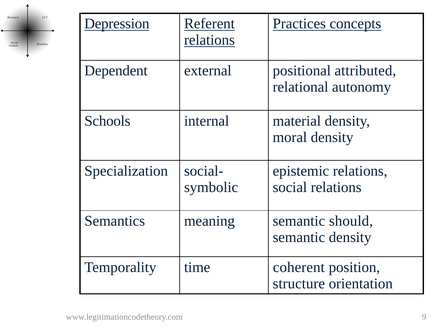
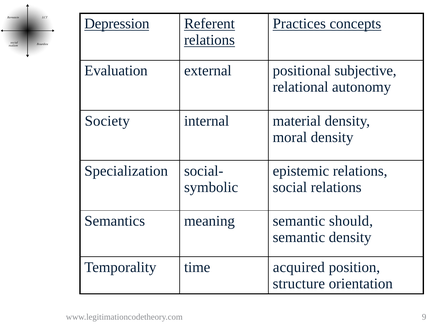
Dependent: Dependent -> Evaluation (116, 71)
attributed: attributed -> subjective (366, 71)
Schools: Schools -> Society (107, 121)
coherent: coherent -> acquired (299, 267)
